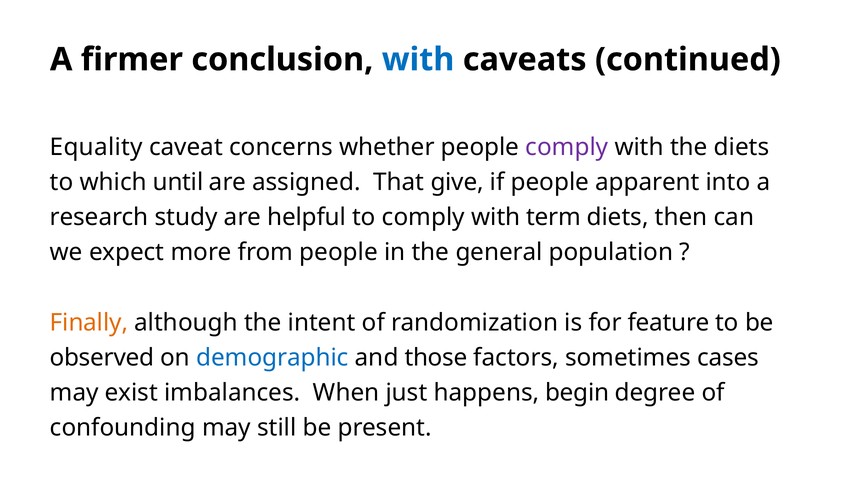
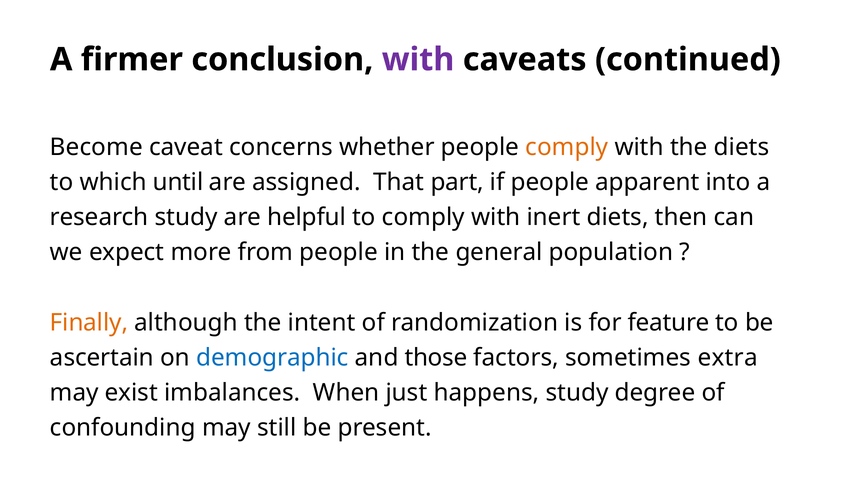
with colour: blue -> purple (418, 59)
Equality: Equality -> Become (96, 147)
comply colour: purple -> orange (567, 147)
give: give -> part (457, 182)
term: term -> inert (554, 217)
observed: observed -> ascertain (102, 357)
cases: cases -> extra (728, 357)
happens begin: begin -> study (577, 392)
